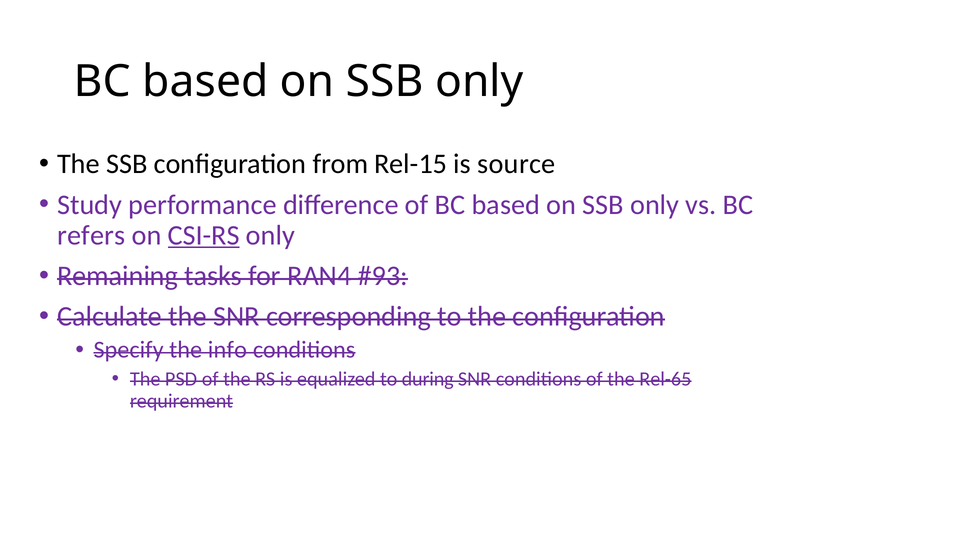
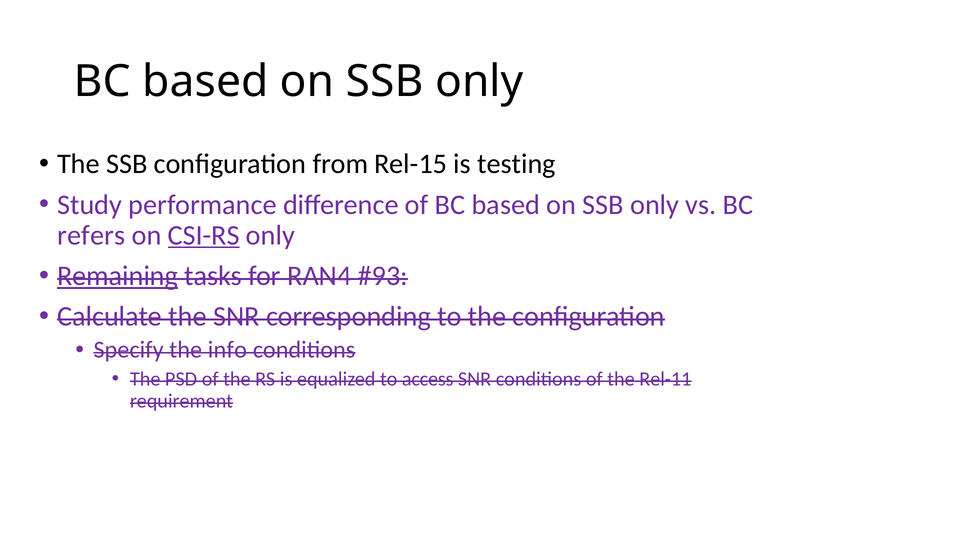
source: source -> testing (517, 164)
Remaining underline: none -> present (118, 276)
during: during -> access (428, 379)
Rel-65: Rel-65 -> Rel-11 (665, 379)
